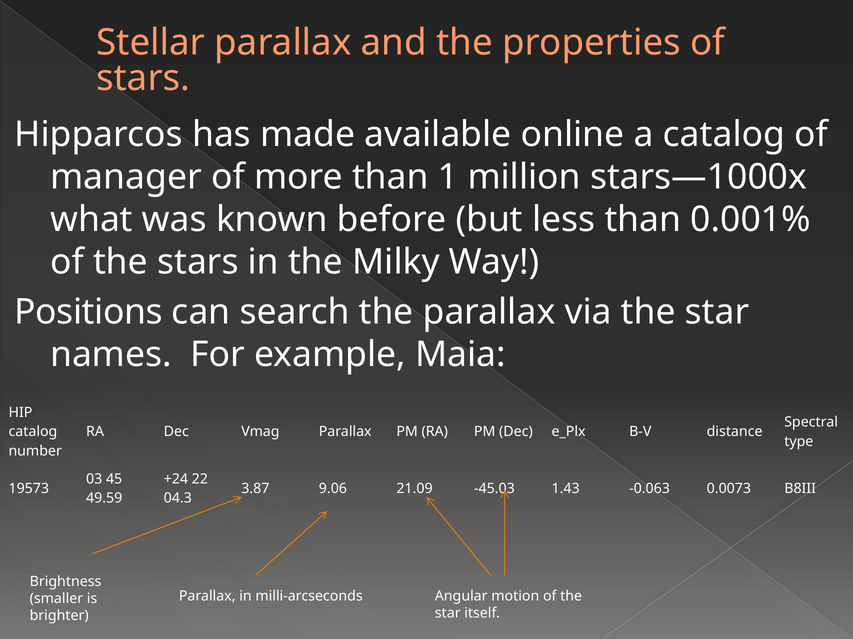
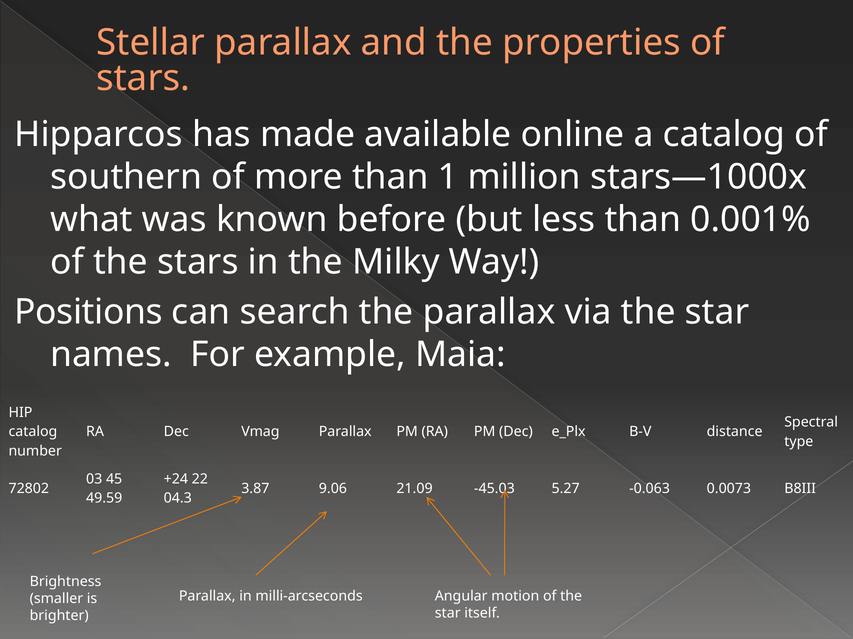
manager: manager -> southern (126, 177)
19573: 19573 -> 72802 (29, 489)
1.43: 1.43 -> 5.27 (566, 489)
